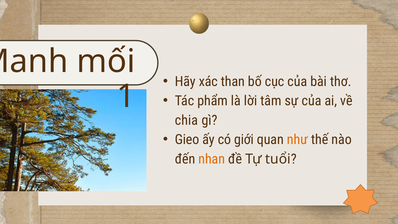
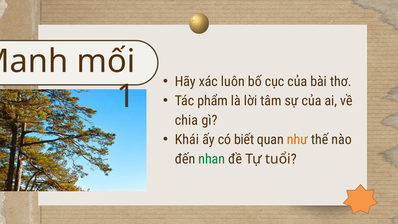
than: than -> luôn (233, 82)
Gieo: Gieo -> Khái (187, 140)
giới: giới -> biết (244, 140)
nhan colour: orange -> green (212, 159)
